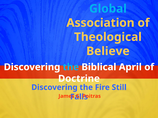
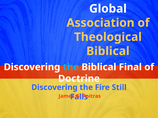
Global colour: light blue -> white (108, 9)
Believe: Believe -> Biblical (108, 51)
April: April -> Final (130, 67)
